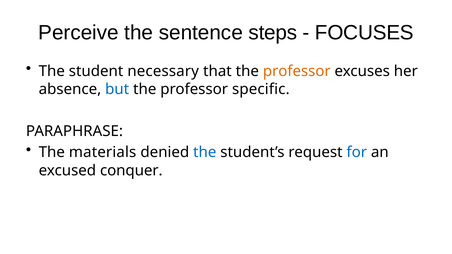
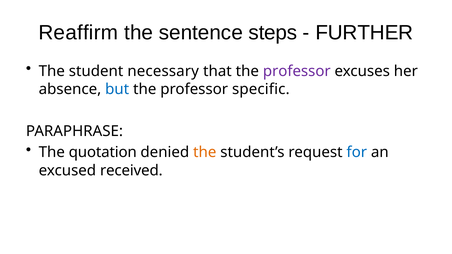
Perceive: Perceive -> Reaffirm (78, 33)
FOCUSES: FOCUSES -> FURTHER (364, 33)
professor colour: orange -> purple (297, 71)
materials: materials -> quotation (103, 153)
the colour: blue -> orange (205, 153)
conquer: conquer -> received (131, 171)
